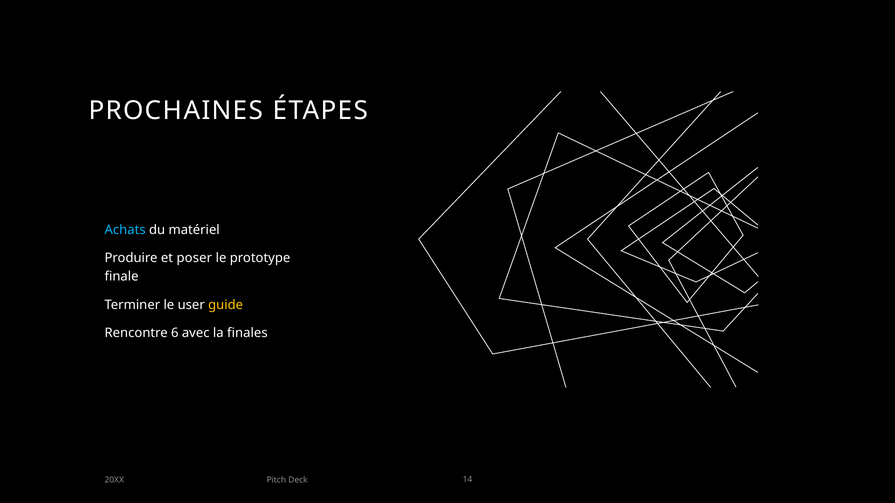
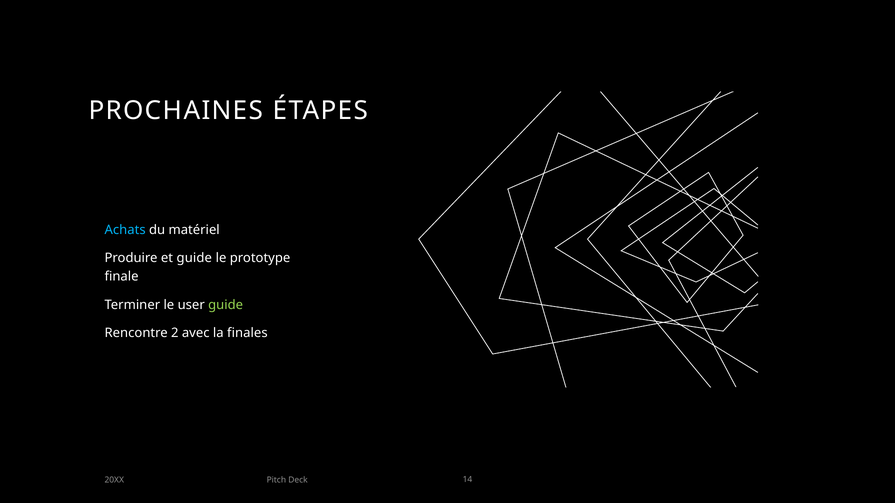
et poser: poser -> guide (194, 258)
guide colour: yellow -> light green (226, 305)
6: 6 -> 2 (175, 333)
